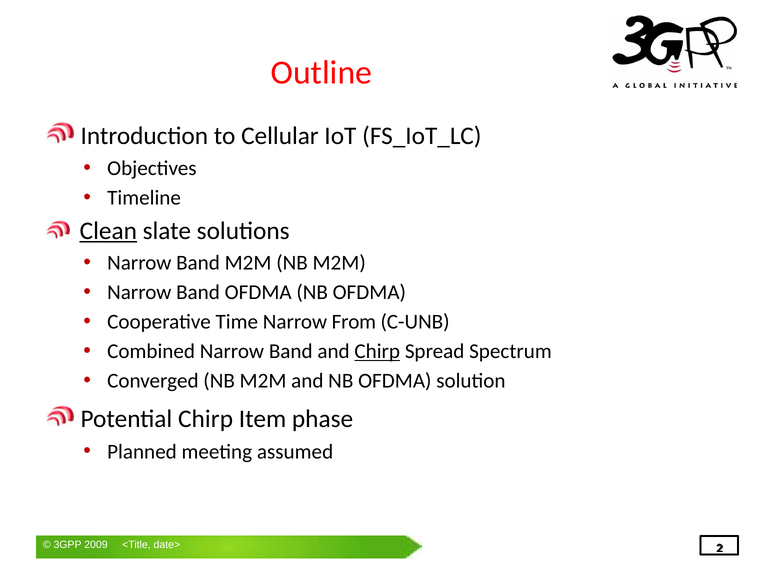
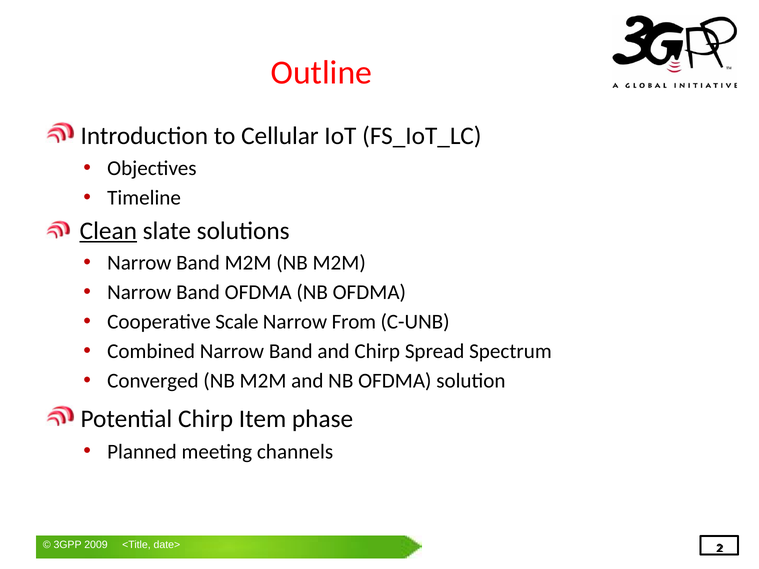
Time: Time -> Scale (237, 322)
Chirp underline: present -> none (377, 352)
assumed: assumed -> channels (295, 452)
